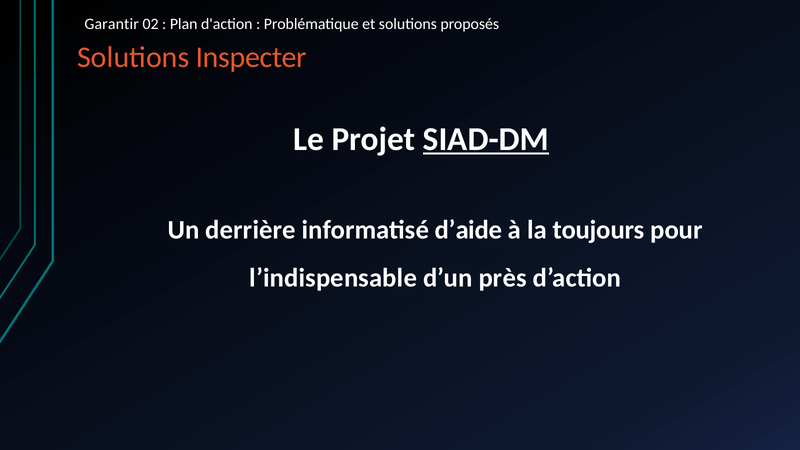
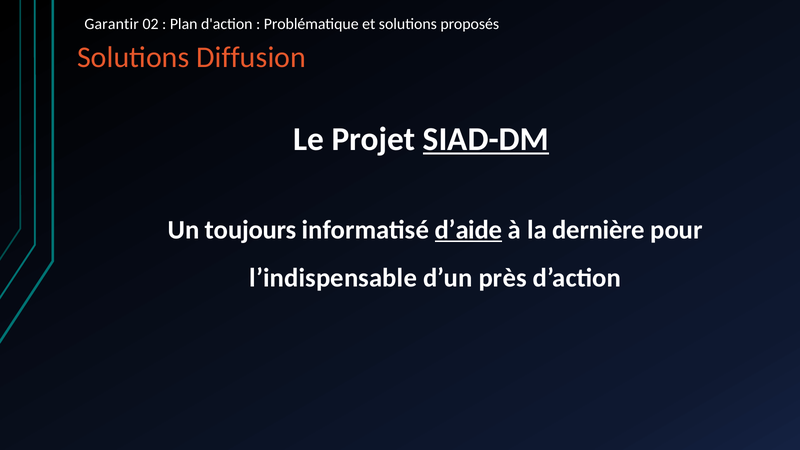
Inspecter: Inspecter -> Diffusion (251, 58)
derrière: derrière -> toujours (251, 230)
d’aide underline: none -> present (469, 230)
toujours: toujours -> dernière (599, 230)
